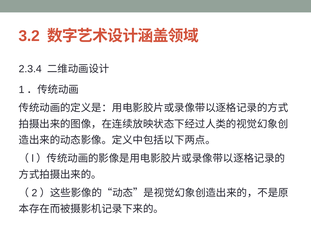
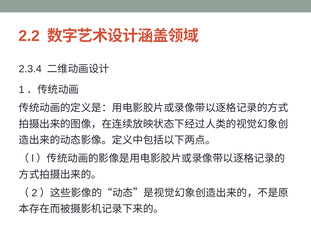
3.2: 3.2 -> 2.2 (29, 36)
